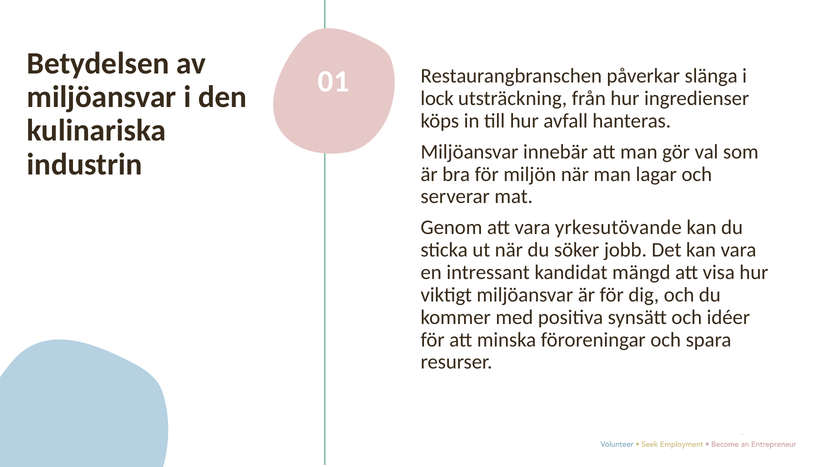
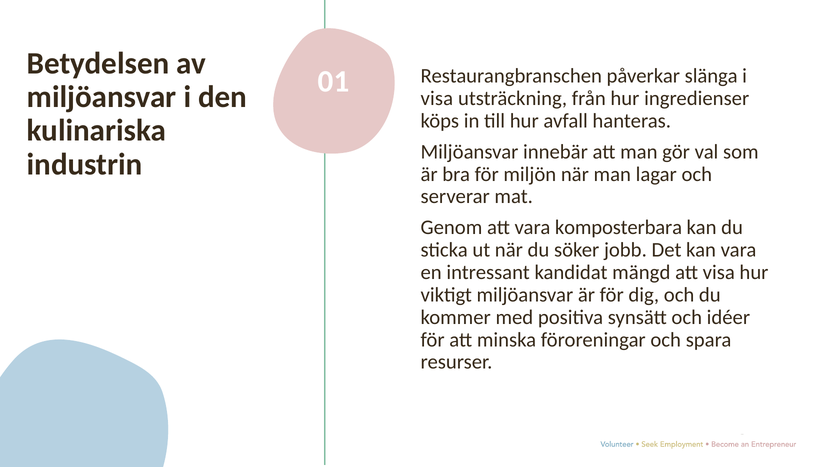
lock: lock -> visa (437, 98)
yrkesutövande: yrkesutövande -> komposterbara (619, 227)
